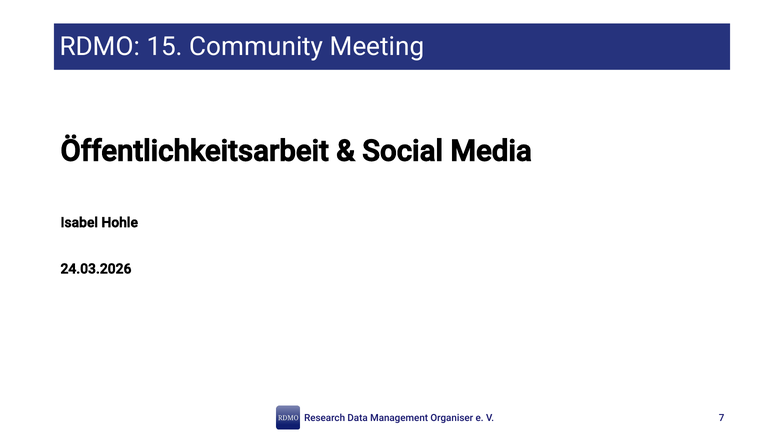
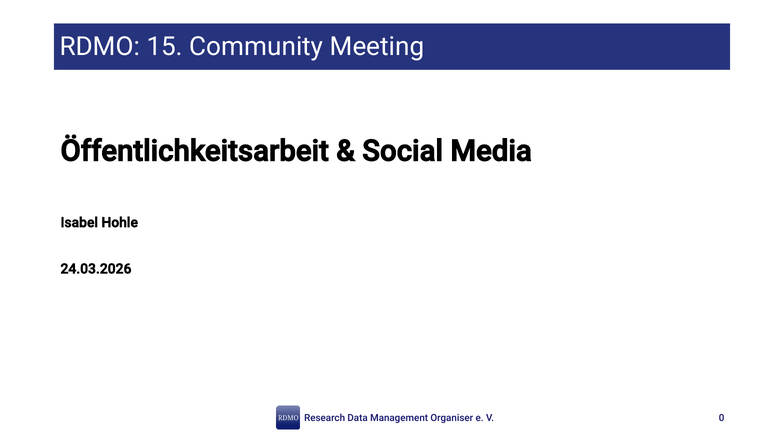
7: 7 -> 0 (722, 418)
